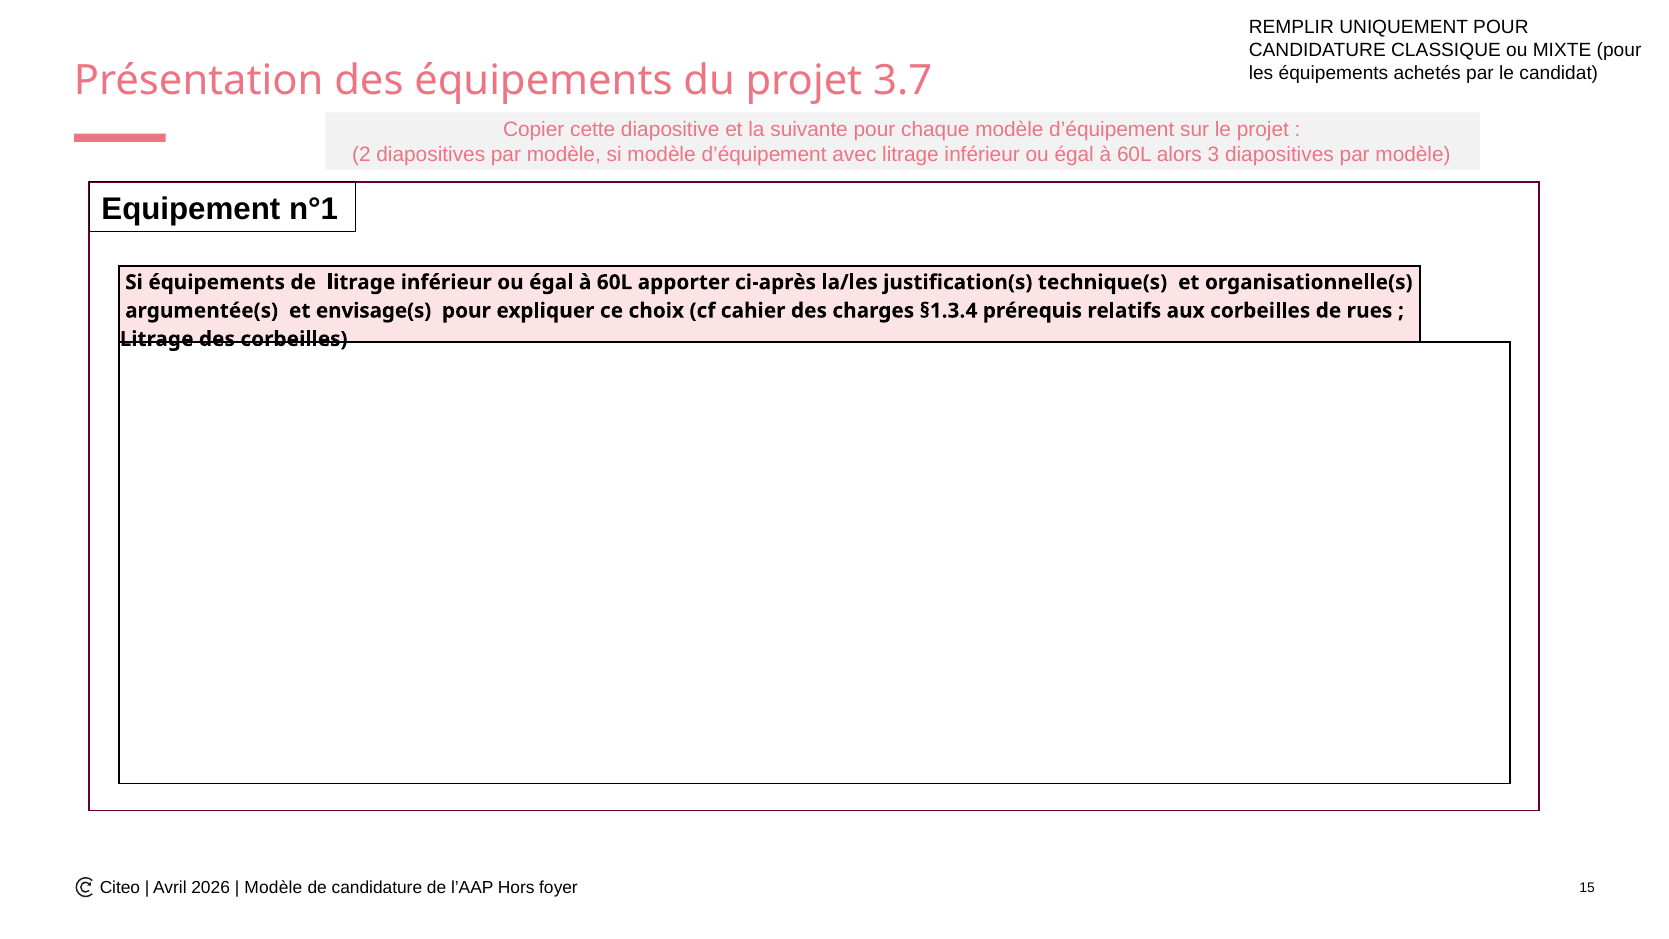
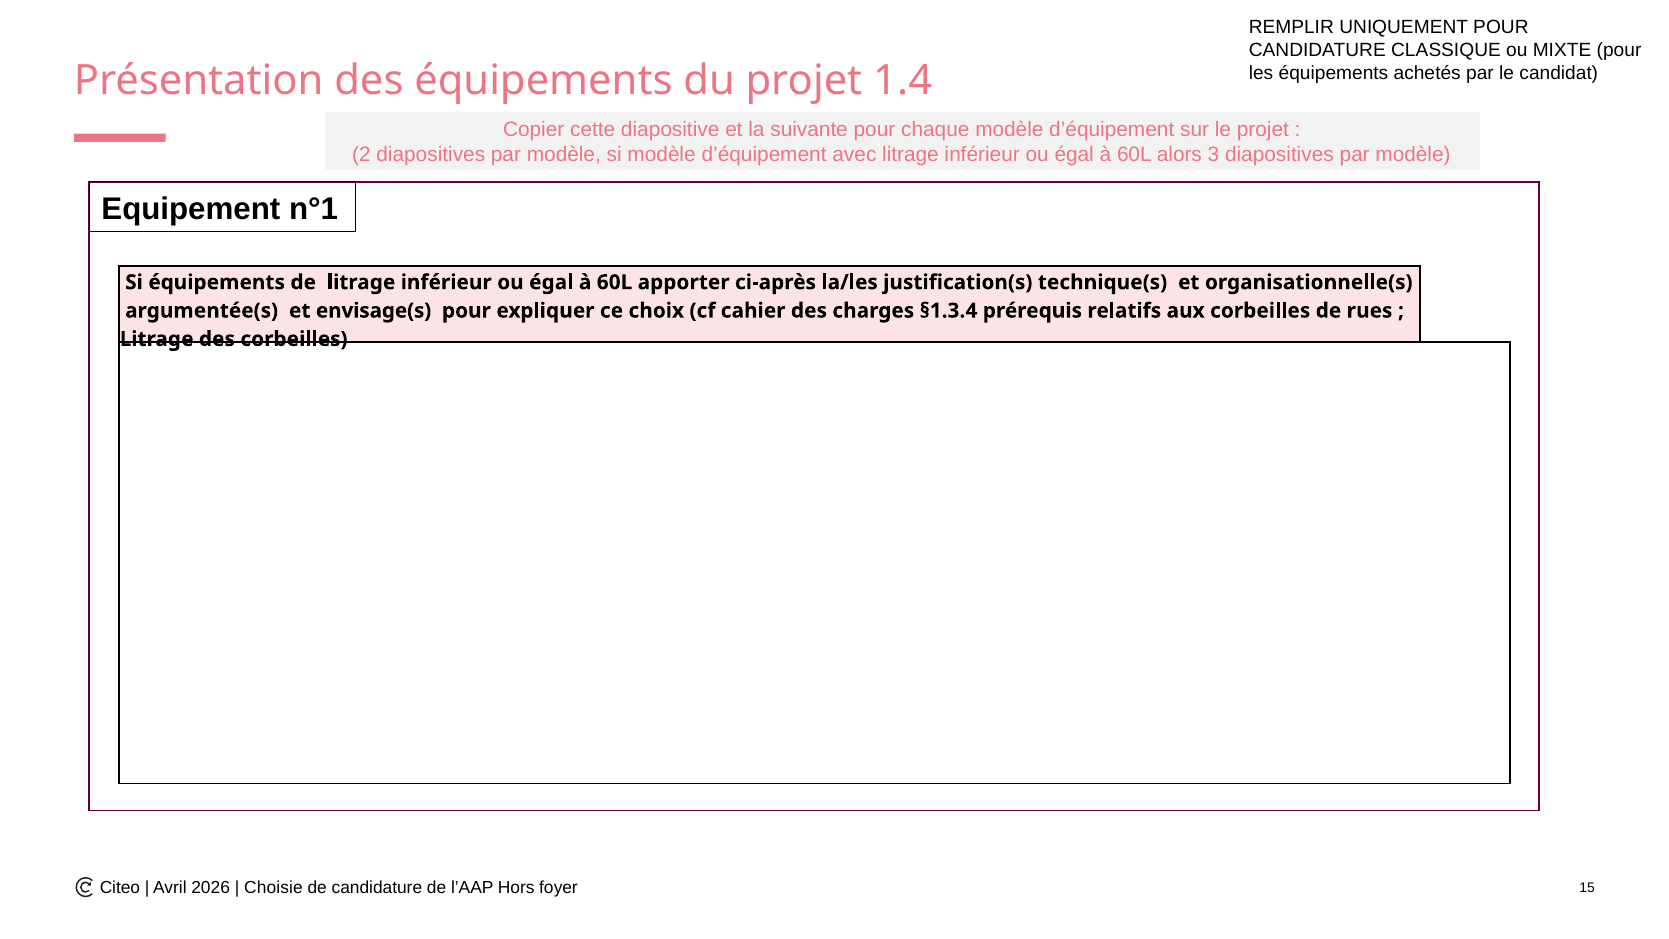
3.7: 3.7 -> 1.4 (903, 80)
Modèle: Modèle -> Choisie (273, 888)
